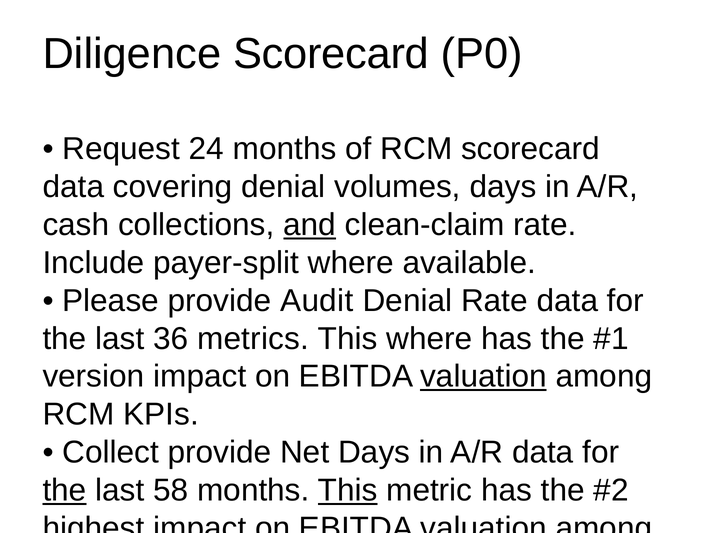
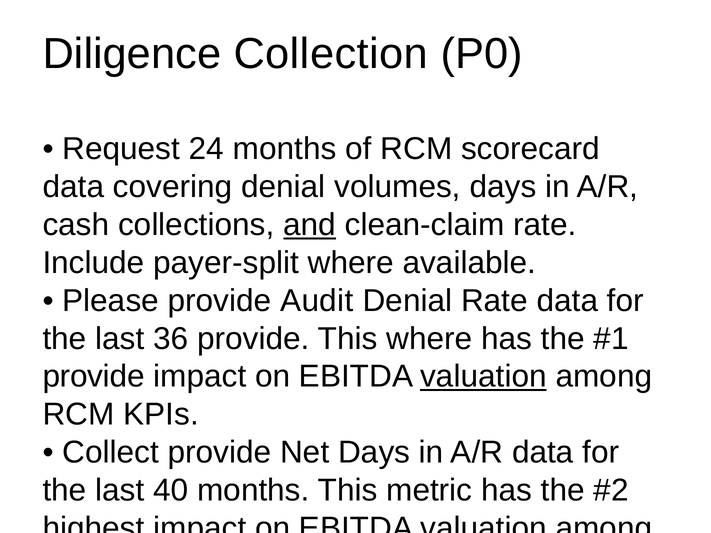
Diligence Scorecard: Scorecard -> Collection (331, 54)
36 metrics: metrics -> provide (253, 339)
version: version -> provide (94, 377)
the underline: present -> none (64, 490)
58: 58 -> 40 (171, 490)
This underline: present -> none (348, 490)
